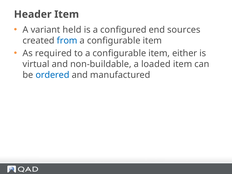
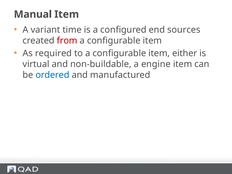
Header: Header -> Manual (33, 14)
held: held -> time (72, 30)
from colour: blue -> red (67, 41)
loaded: loaded -> engine (156, 64)
